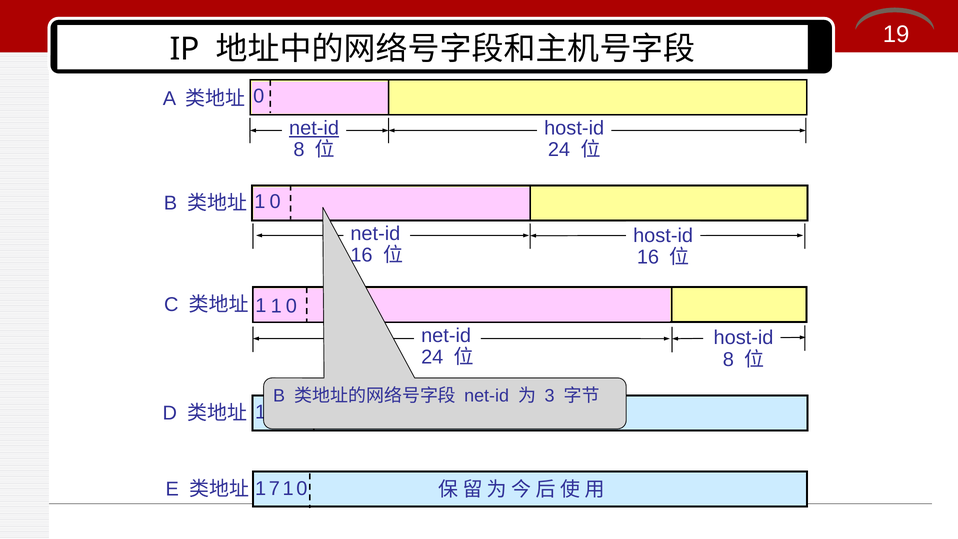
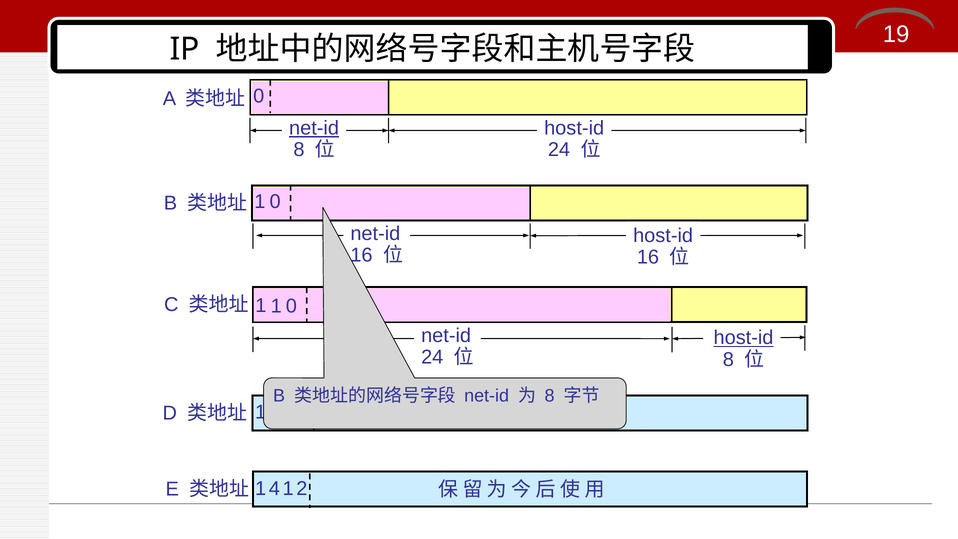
host-id underline: none -> present (743, 338)
3: 3 -> 8 (550, 396)
7: 7 -> 4 (274, 489)
0: 0 -> 2 (302, 489)
